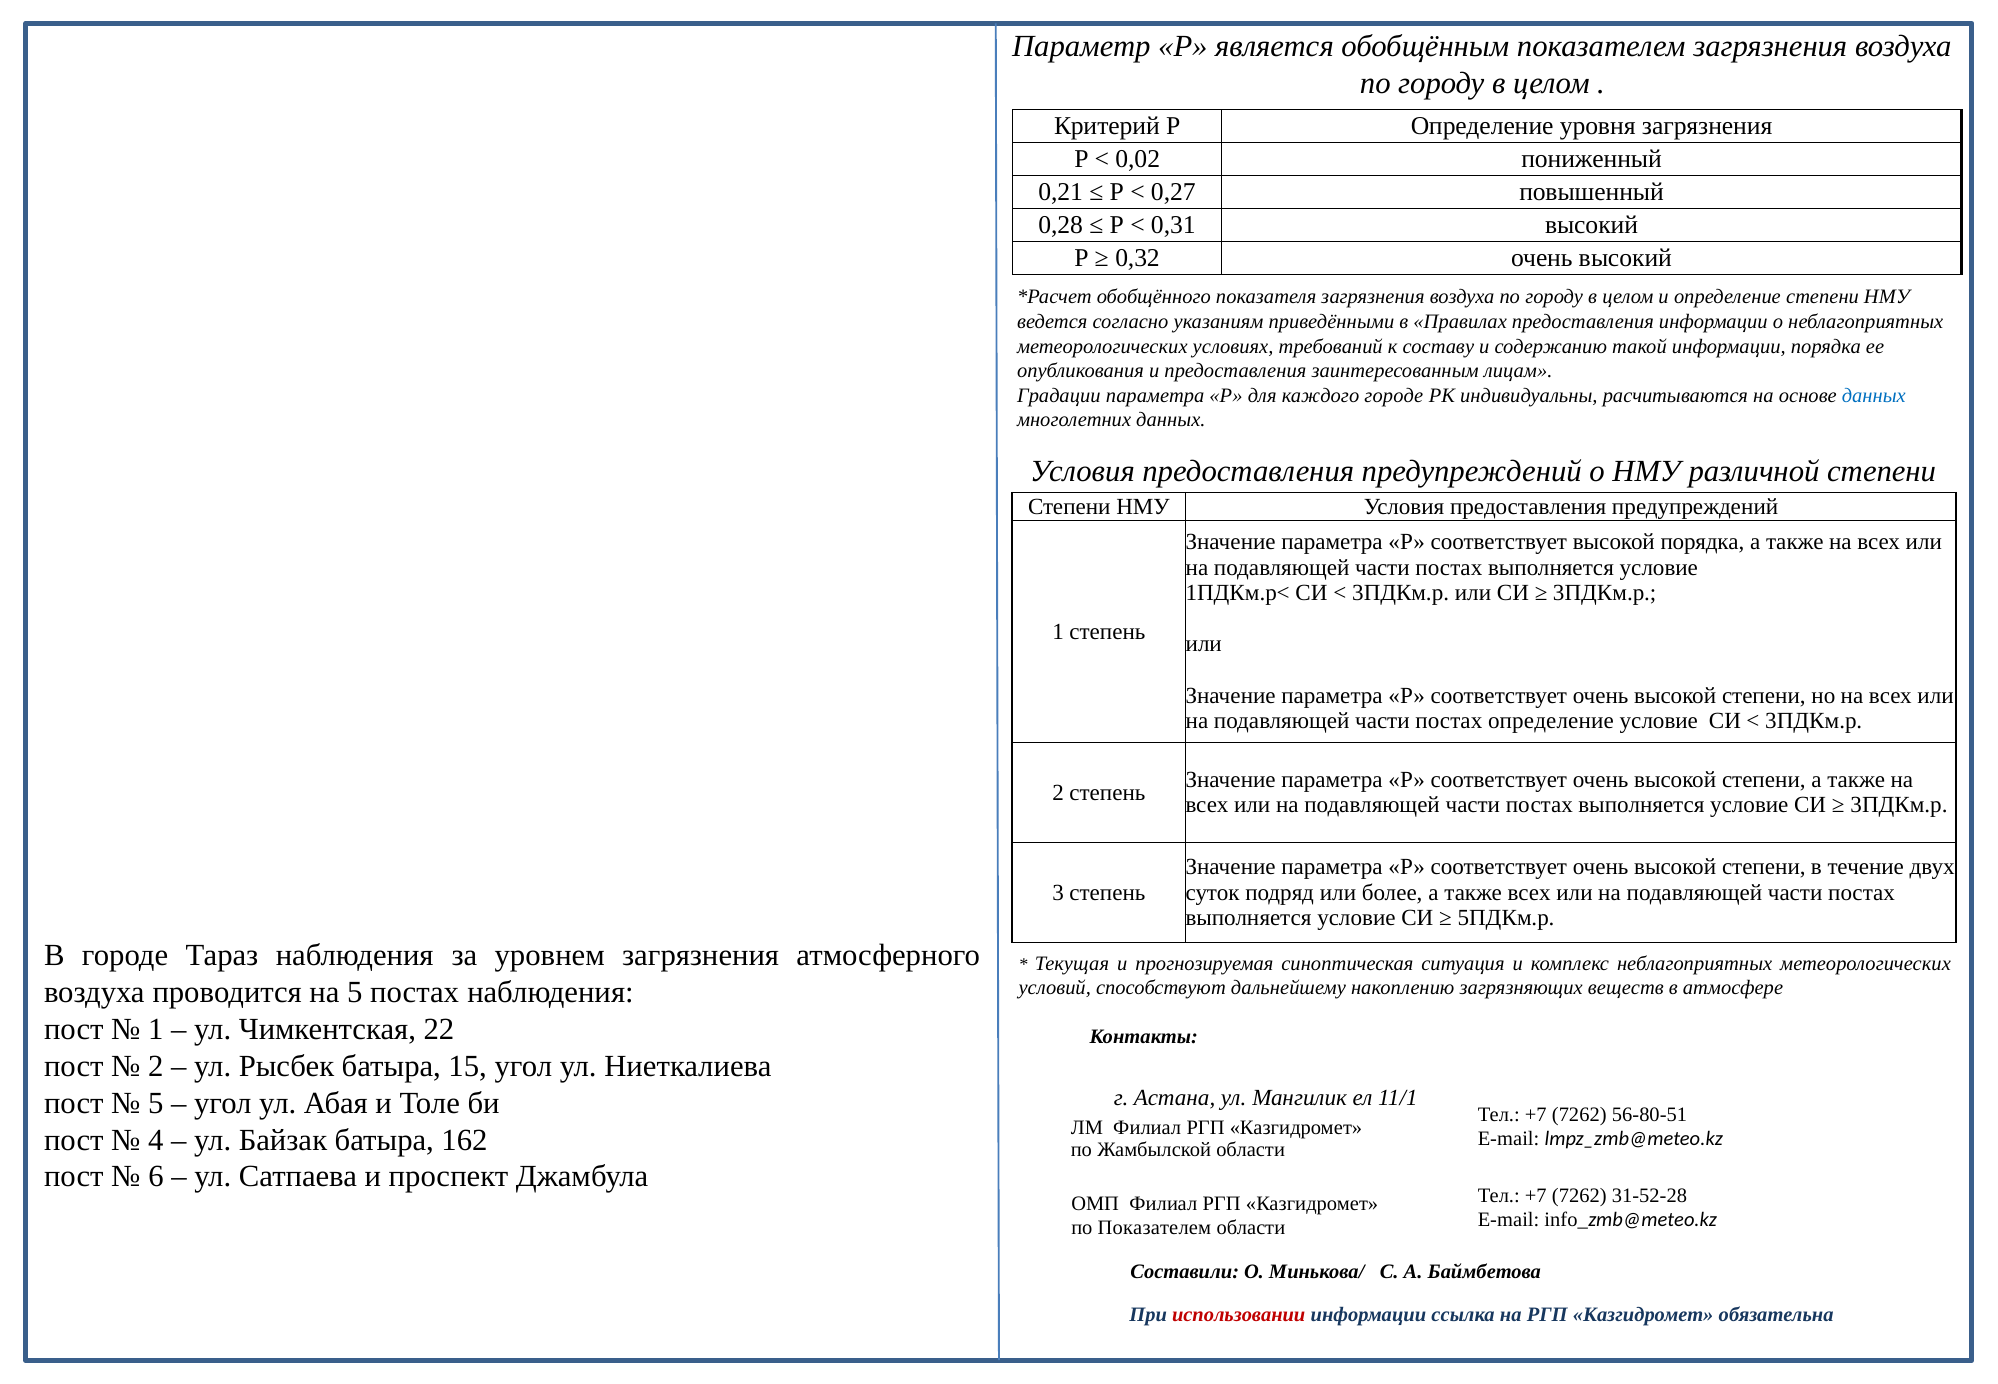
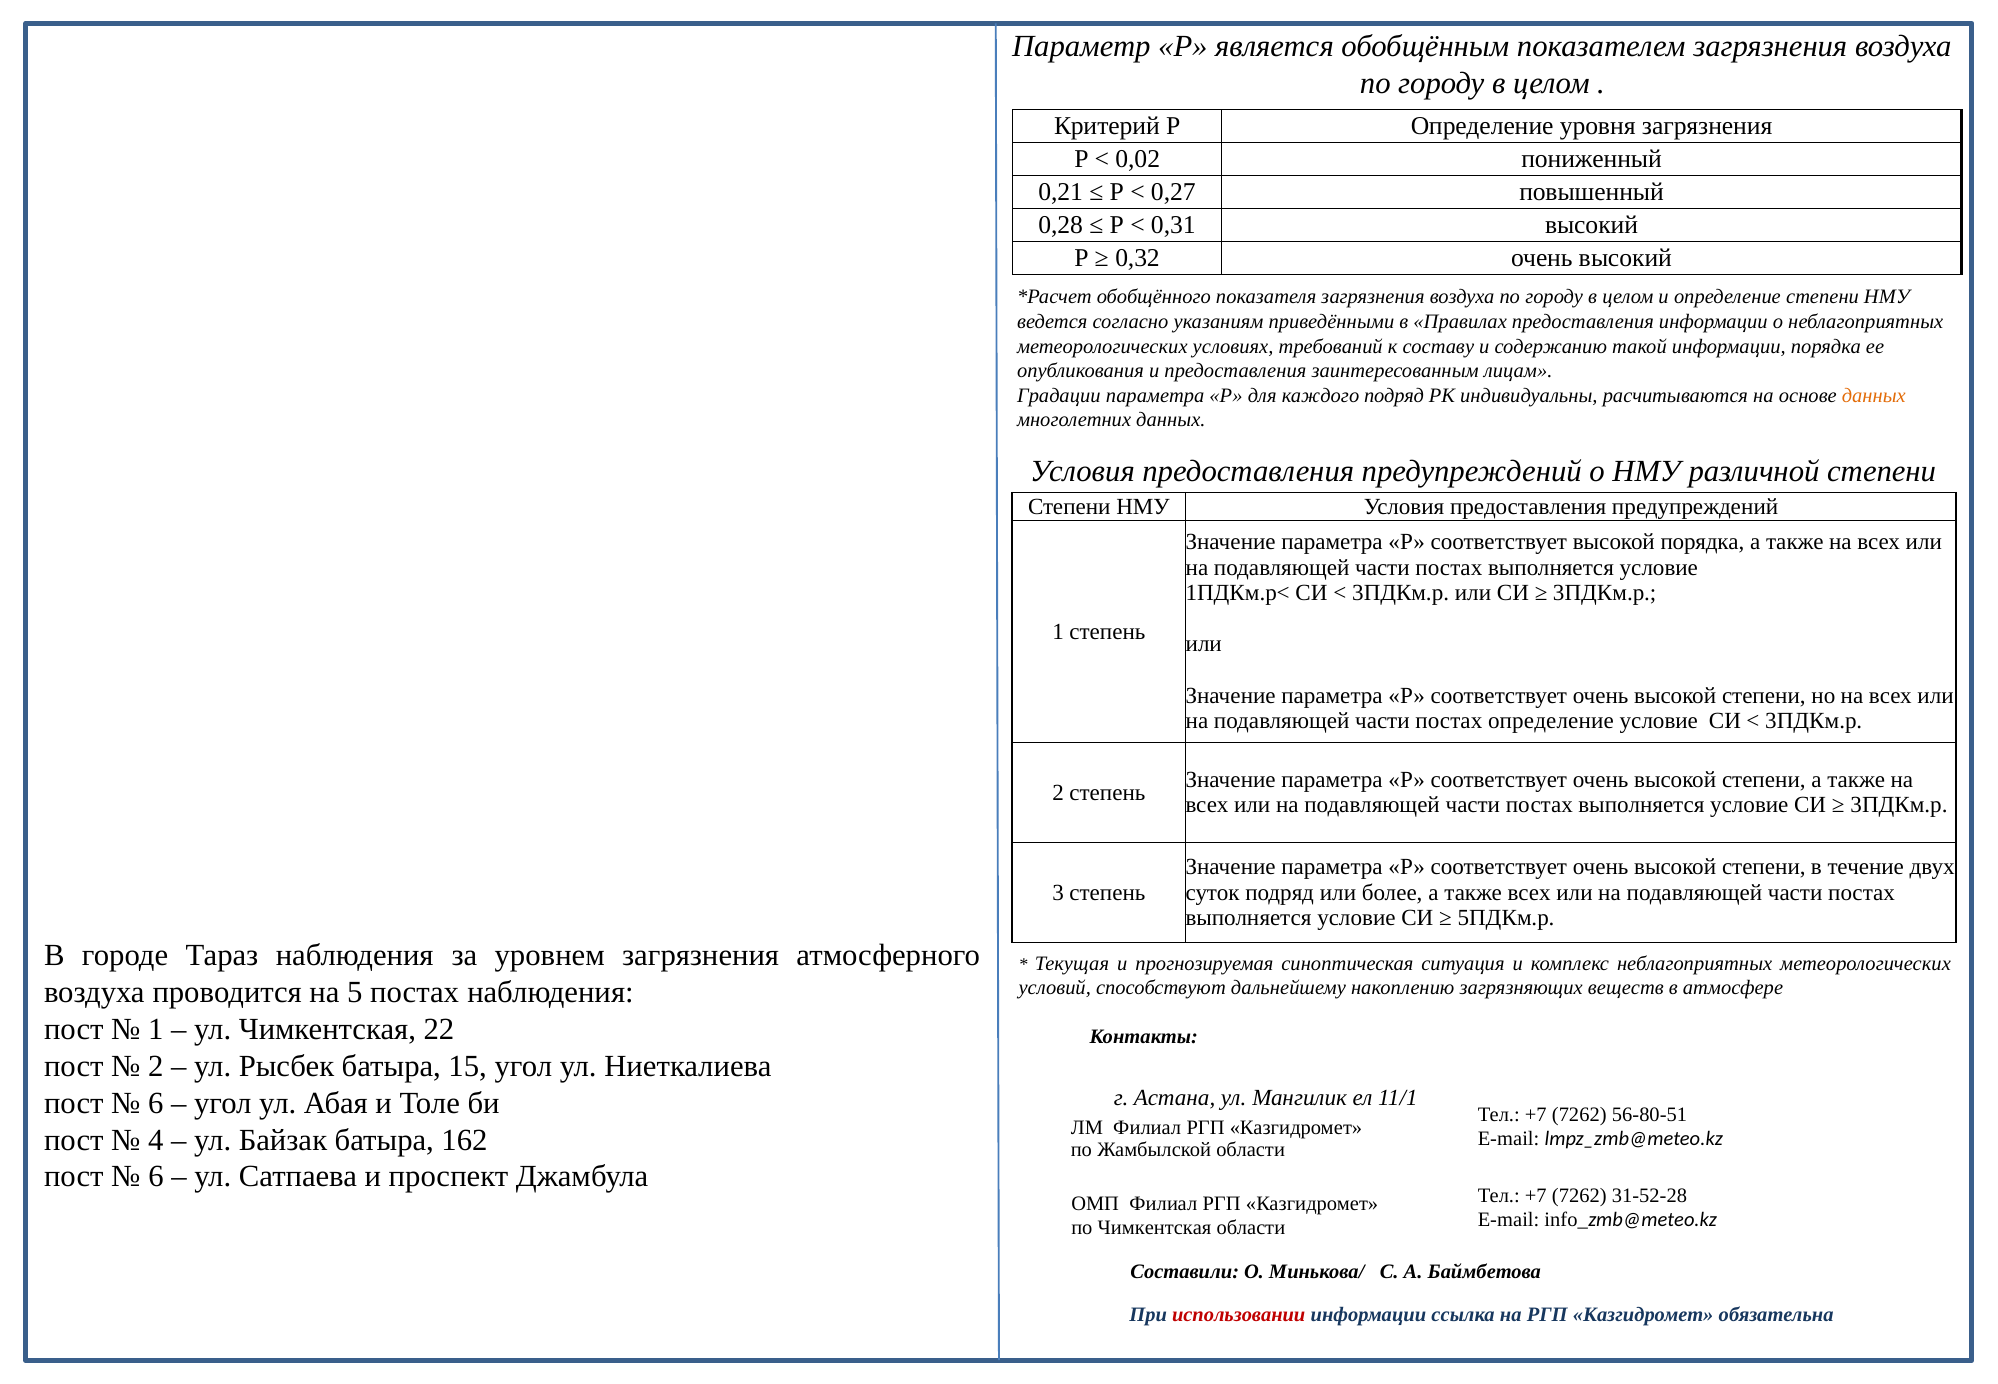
каждого городе: городе -> подряд (1394, 395)
данных colour: blue -> orange (1874, 395)
5: 5 -> 6 (156, 1102)
по Показателем: Показателем -> Чимкентская (1155, 1227)
